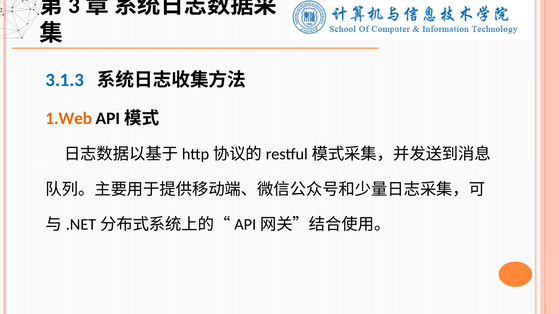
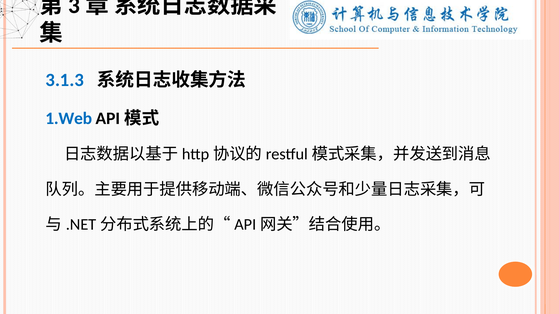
1.Web colour: orange -> blue (69, 119)
